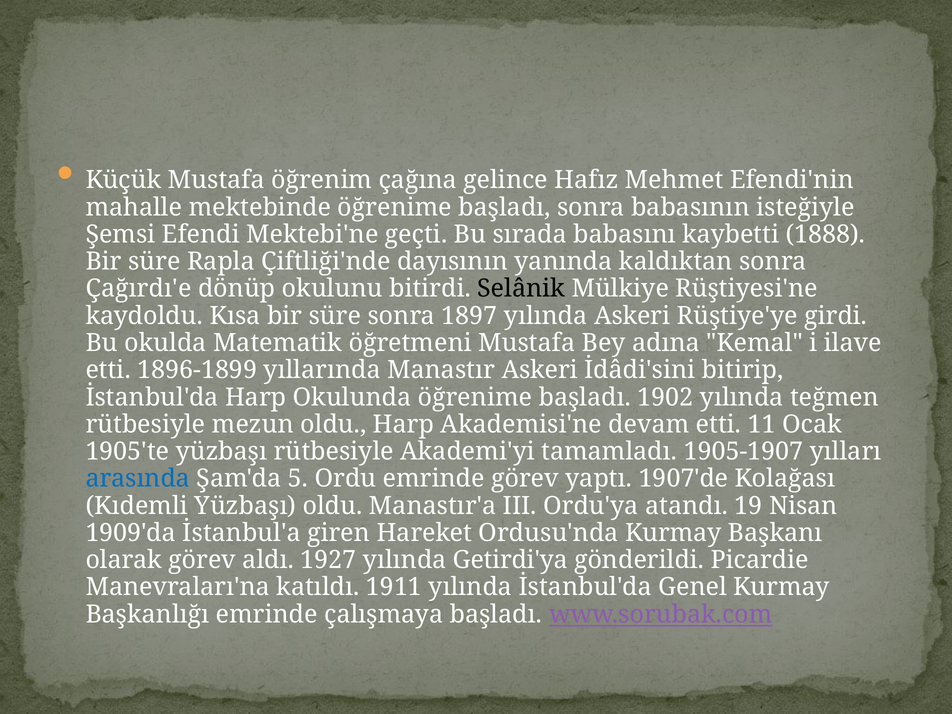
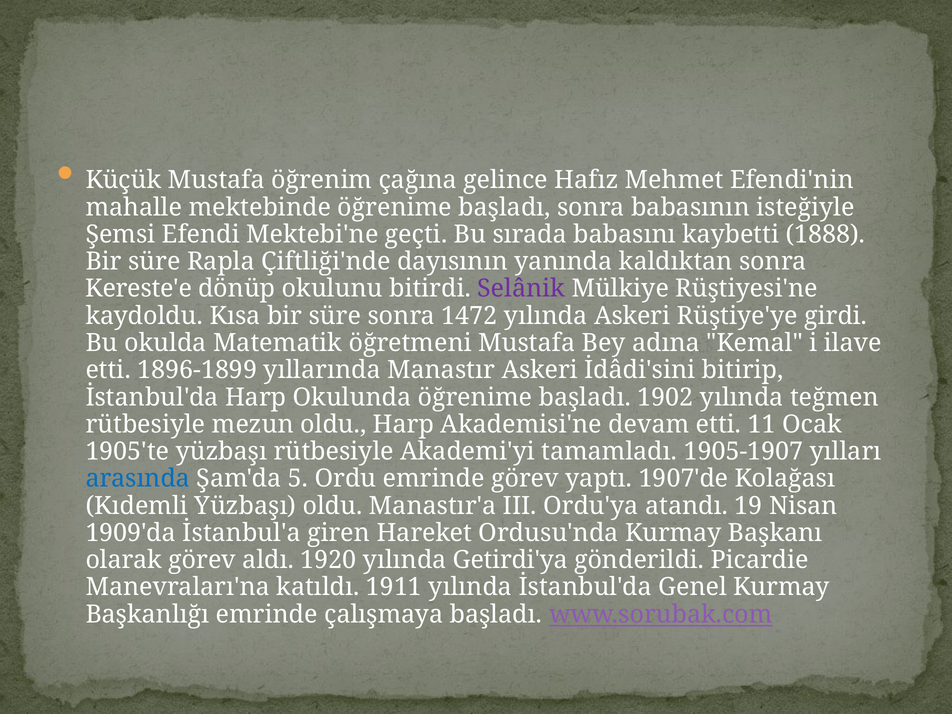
Çağırdı'e: Çağırdı'e -> Kereste'e (139, 289)
Selânik colour: black -> purple (521, 289)
1897: 1897 -> 1472 (469, 316)
1927: 1927 -> 1920 (328, 560)
